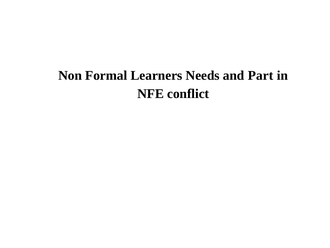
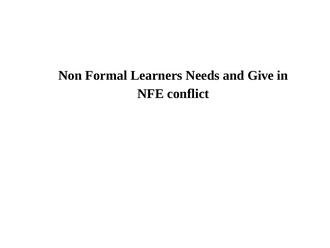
Part: Part -> Give (261, 75)
